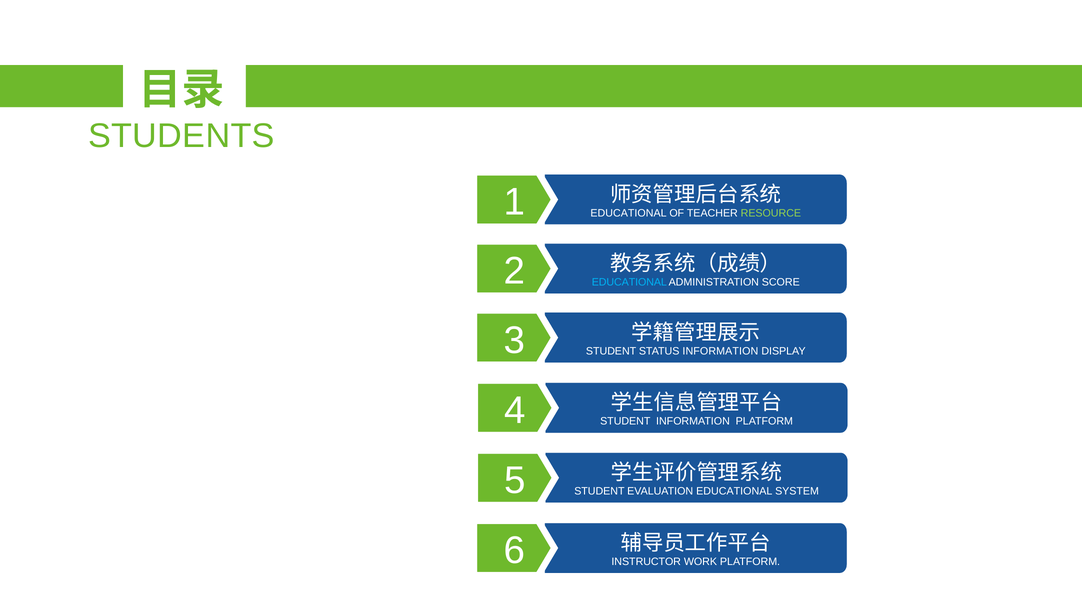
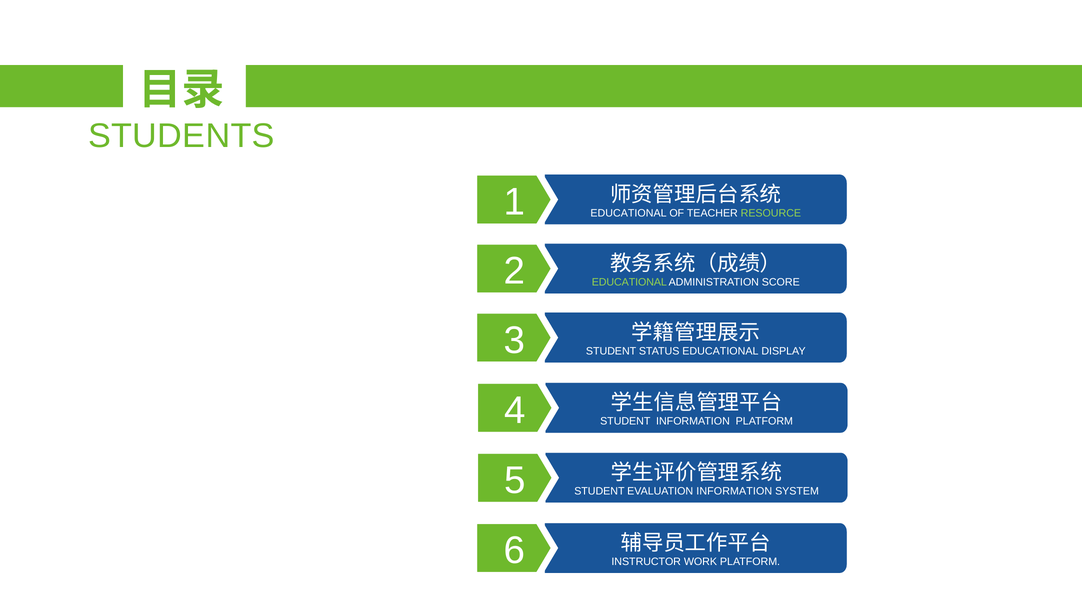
EDUCATIONAL colour: light blue -> light green (629, 282)
STATUS INFORMATION: INFORMATION -> EDUCATIONAL (720, 351)
EVALUATION EDUCATIONAL: EDUCATIONAL -> INFORMATION (734, 491)
